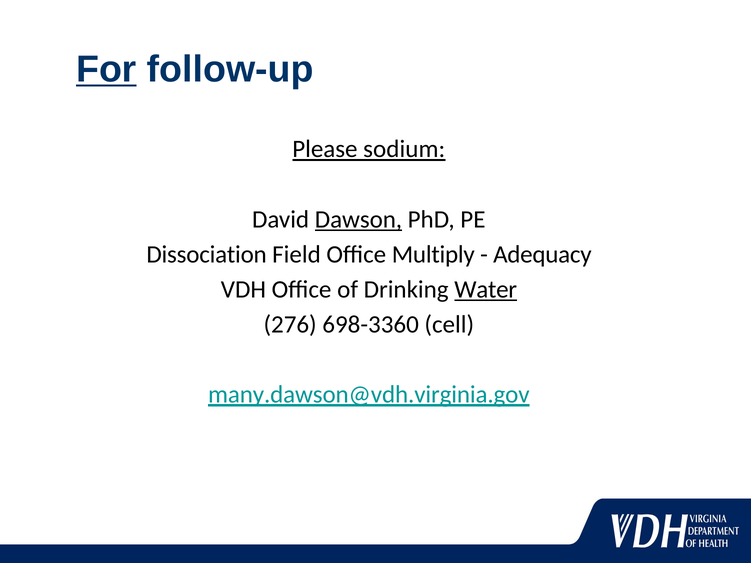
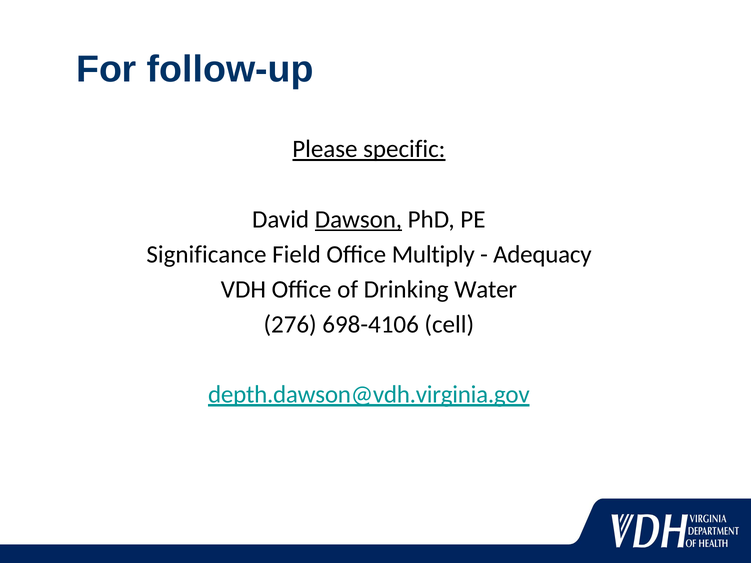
For underline: present -> none (106, 69)
sodium: sodium -> specific (404, 149)
Dissociation: Dissociation -> Significance (206, 254)
Water underline: present -> none (486, 289)
698-3360: 698-3360 -> 698-4106 (371, 324)
many.dawson@vdh.virginia.gov: many.dawson@vdh.virginia.gov -> depth.dawson@vdh.virginia.gov (369, 395)
